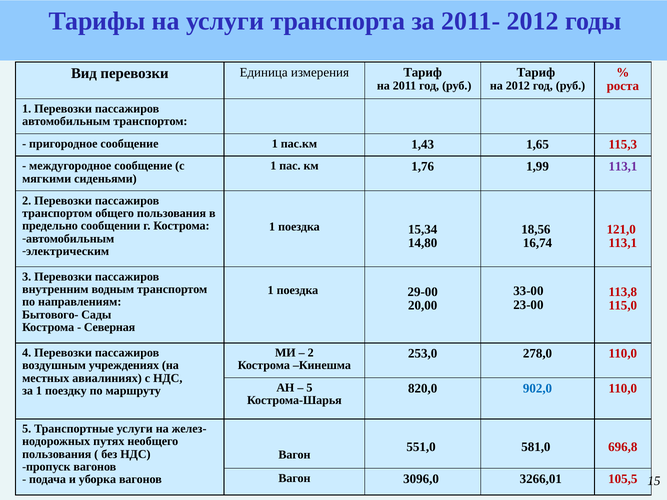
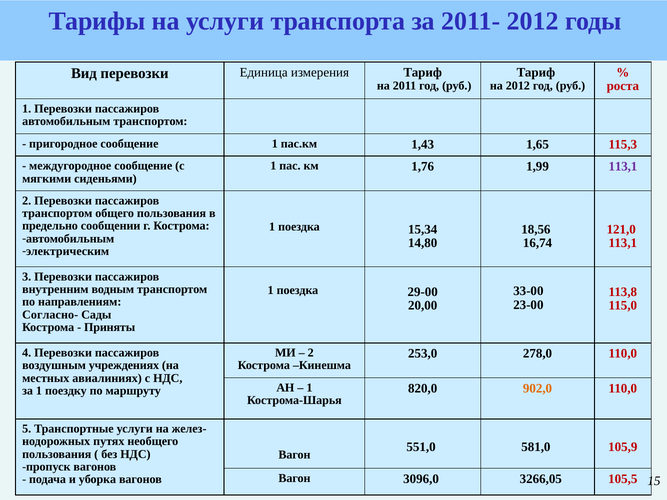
Бытового-: Бытового- -> Согласно- (50, 315)
Северная: Северная -> Приняты (110, 327)
5: 5 -> 1 (309, 388)
902,0 colour: blue -> orange (538, 389)
696,8: 696,8 -> 105,9 (623, 447)
3266,01: 3266,01 -> 3266,05 (541, 479)
